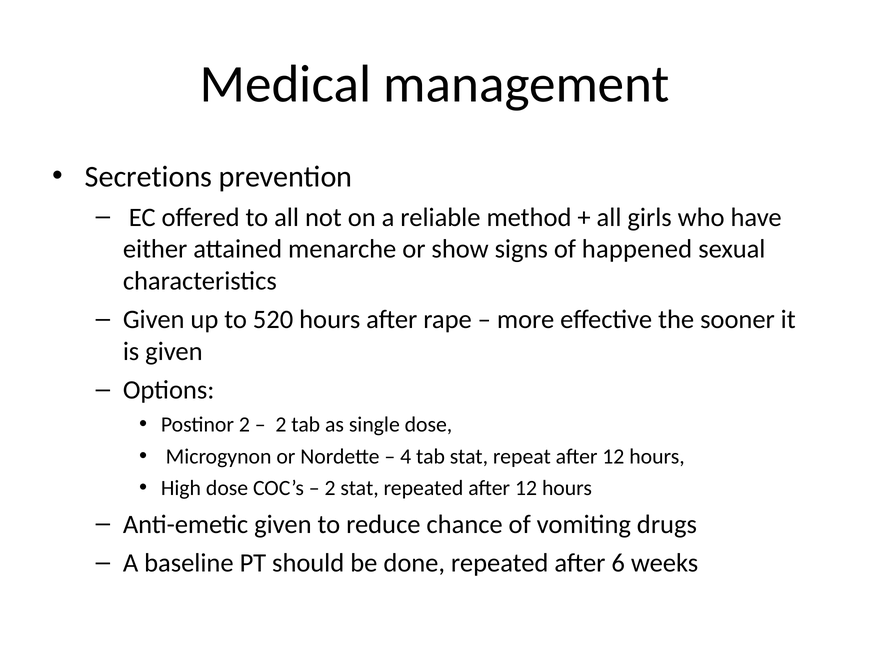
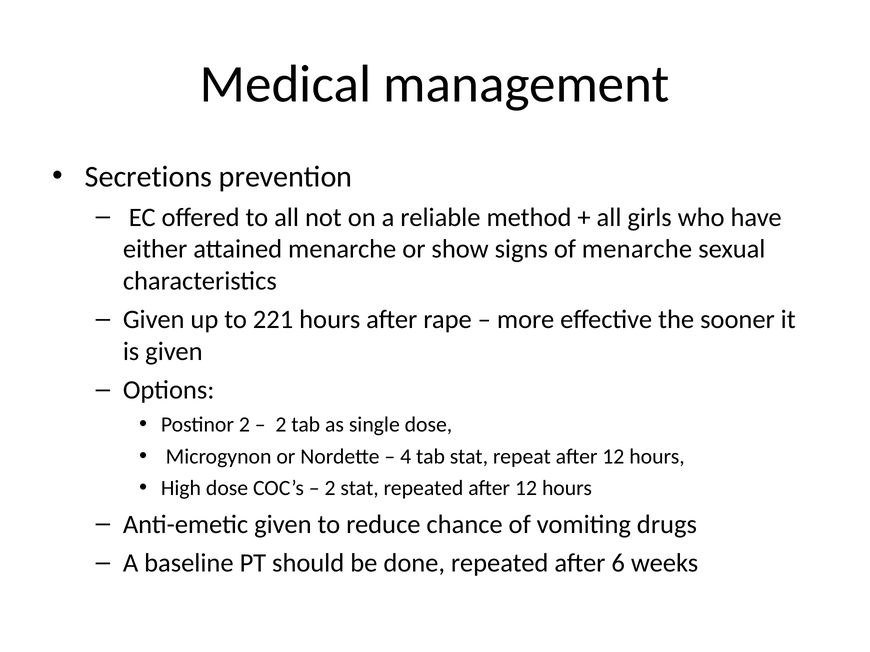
of happened: happened -> menarche (637, 249)
520: 520 -> 221 (273, 320)
